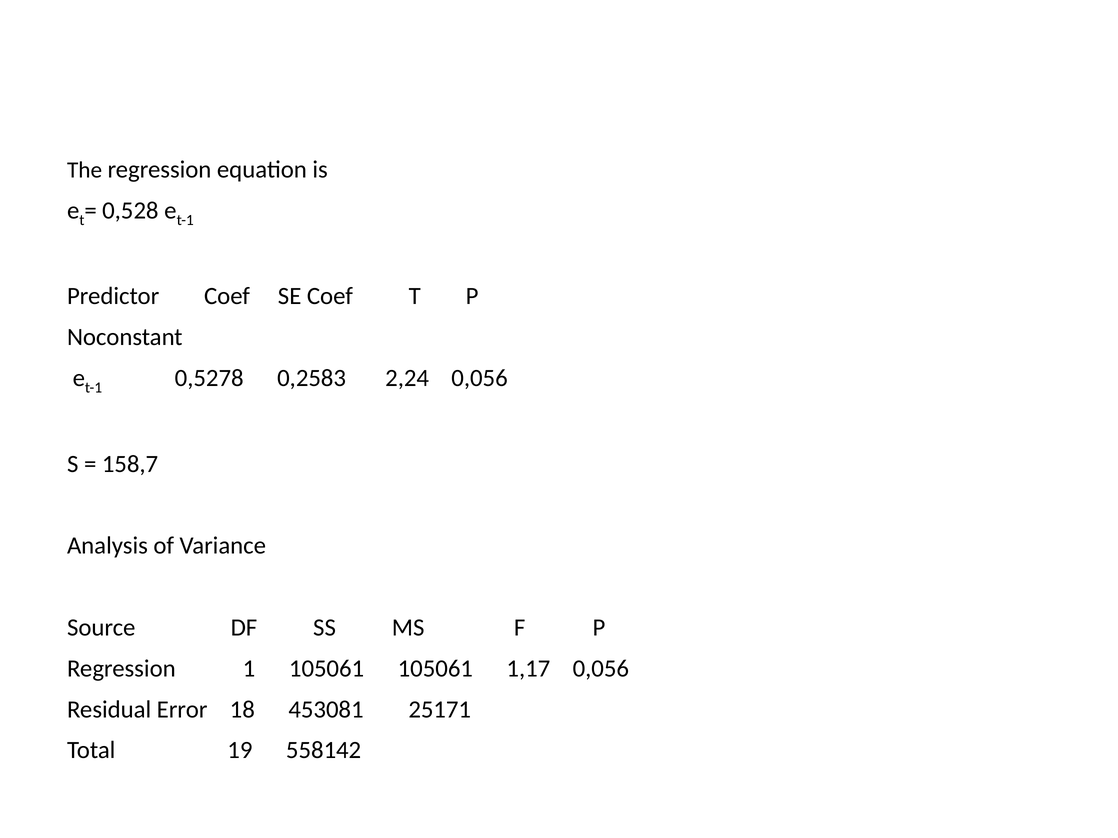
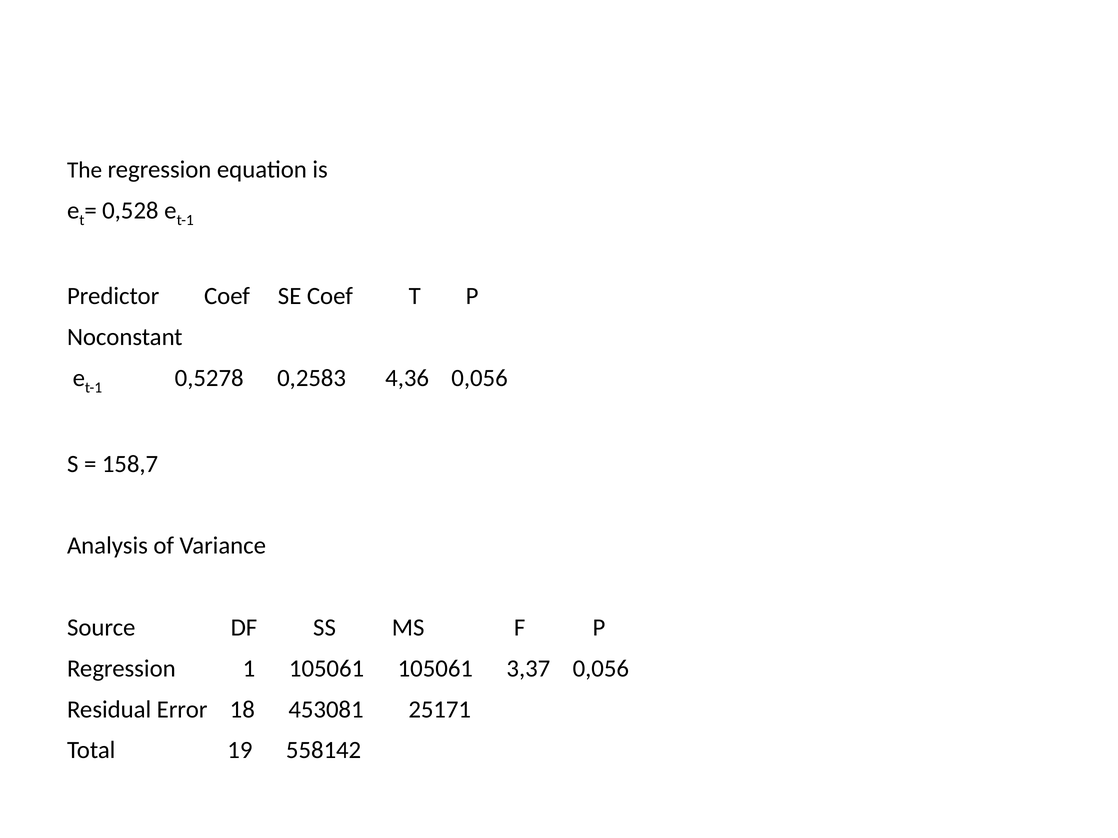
2,24: 2,24 -> 4,36 (407, 378)
1,17: 1,17 -> 3,37 (528, 669)
